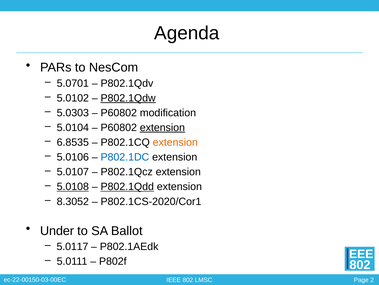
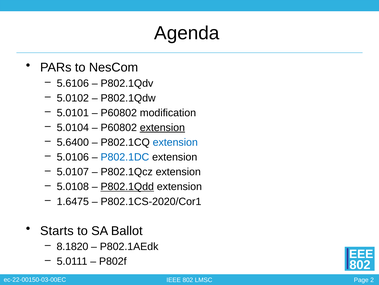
5.0701: 5.0701 -> 5.6106 (73, 83)
P802.1Qdw underline: present -> none (128, 98)
5.0303: 5.0303 -> 5.0101 (73, 113)
6.8535: 6.8535 -> 5.6400 (73, 142)
extension colour: orange -> blue (175, 142)
5.0108 underline: present -> none (73, 186)
8.3052: 8.3052 -> 1.6475 (73, 201)
Under: Under -> Starts (57, 230)
5.0117: 5.0117 -> 8.1820 (72, 246)
